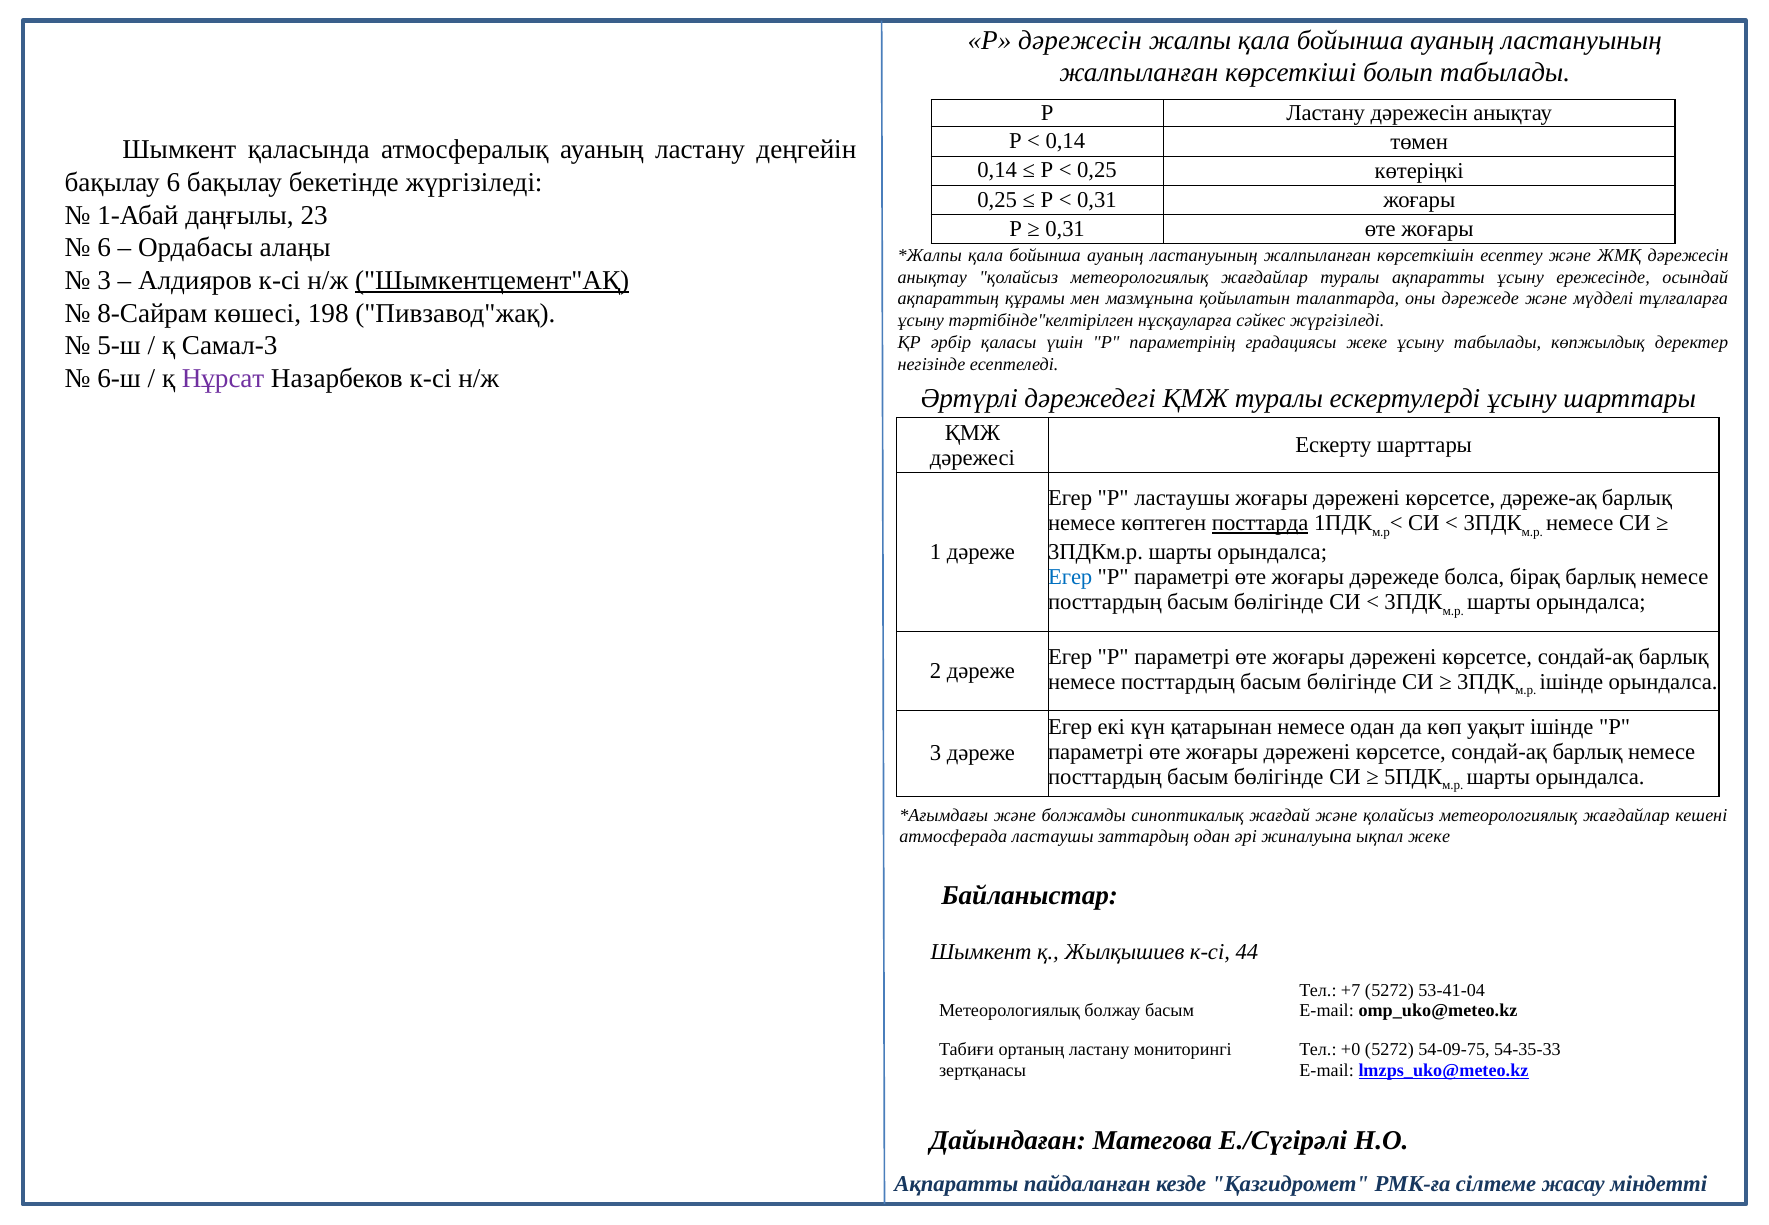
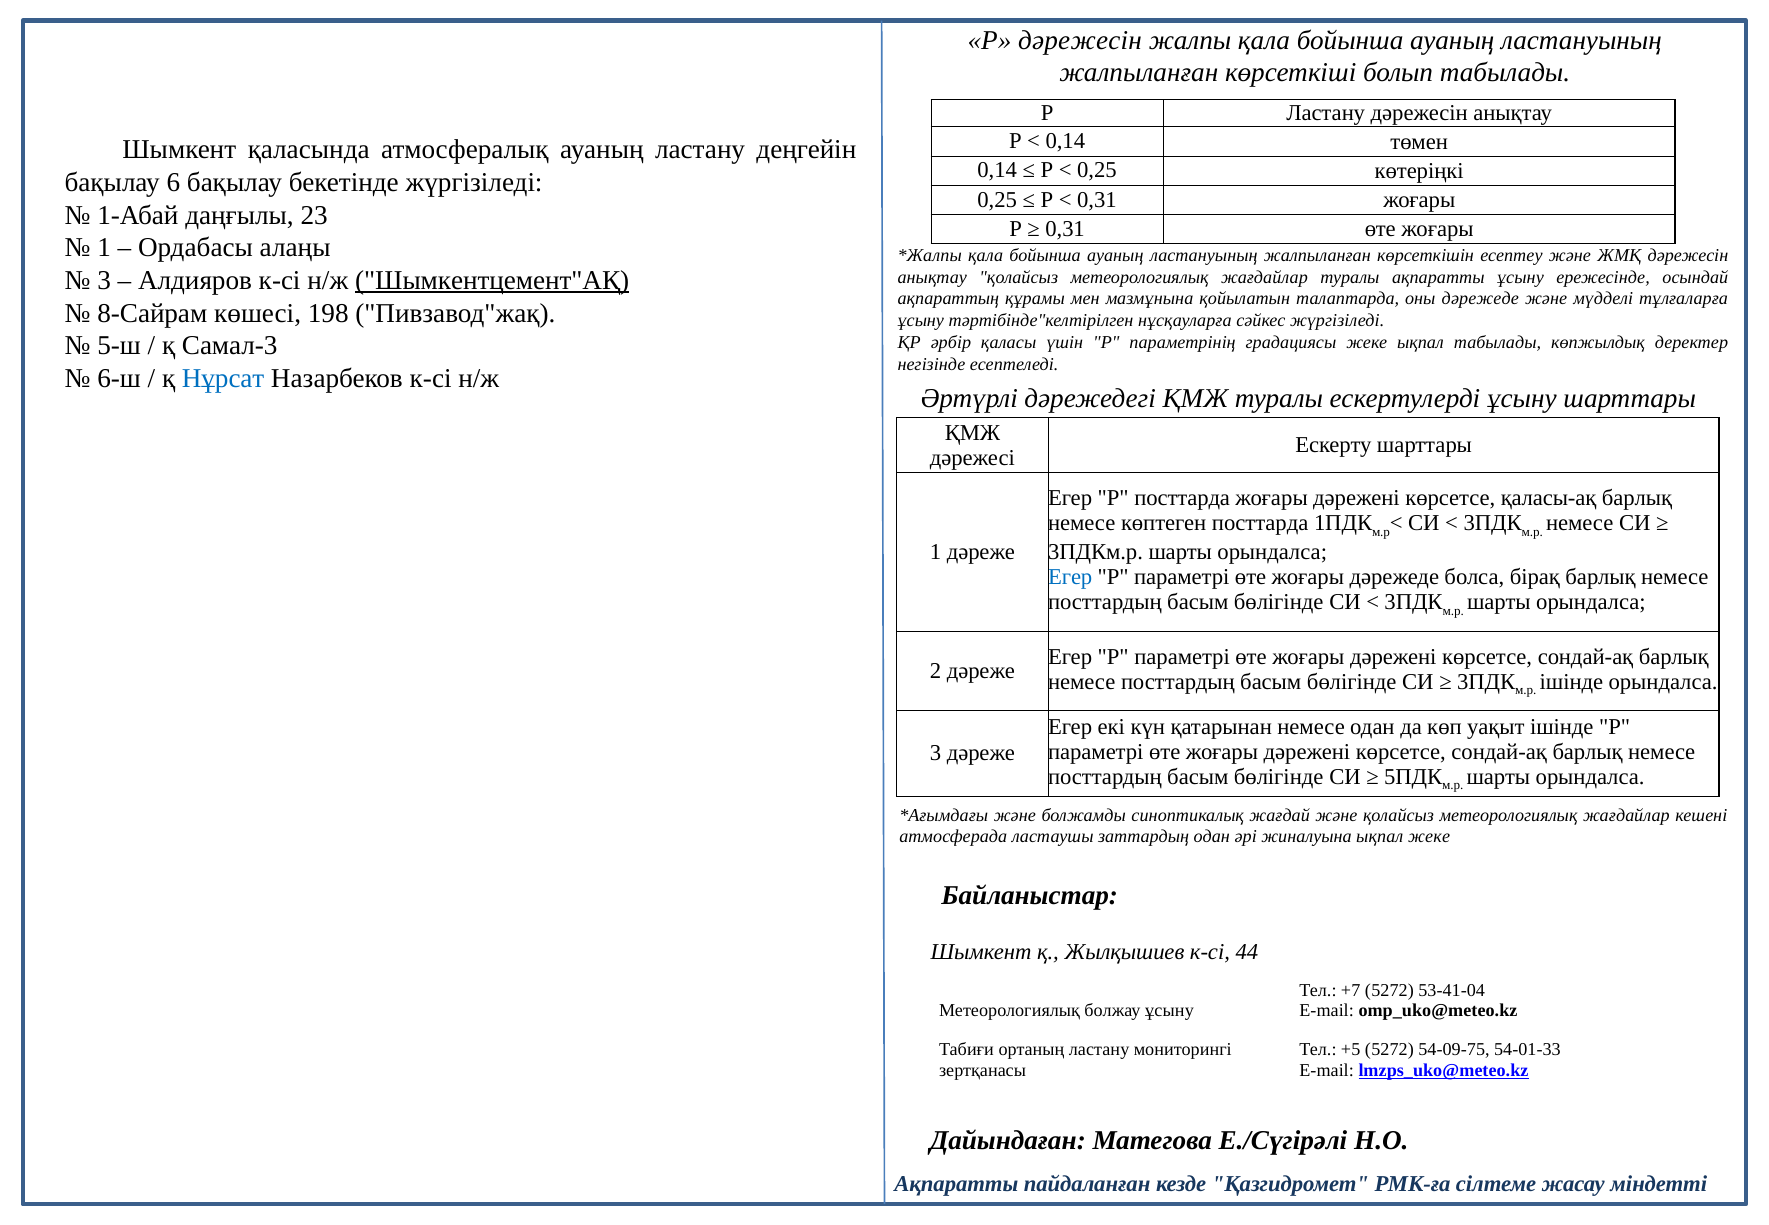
6: 6 -> 1 (104, 248)
жеке ұсыну: ұсыну -> ықпал (1420, 342)
Нұрсат colour: purple -> blue (223, 378)
Р ластаушы: ластаушы -> посттарда (1182, 498)
дәреже-ақ: дәреже-ақ -> қаласы-ақ (1549, 498)
посттарда underline: present -> none (1260, 523)
болжау басым: басым -> ұсыну (1169, 1010)
+0: +0 -> +5 (1351, 1050)
54-35-33: 54-35-33 -> 54-01-33 (1527, 1050)
